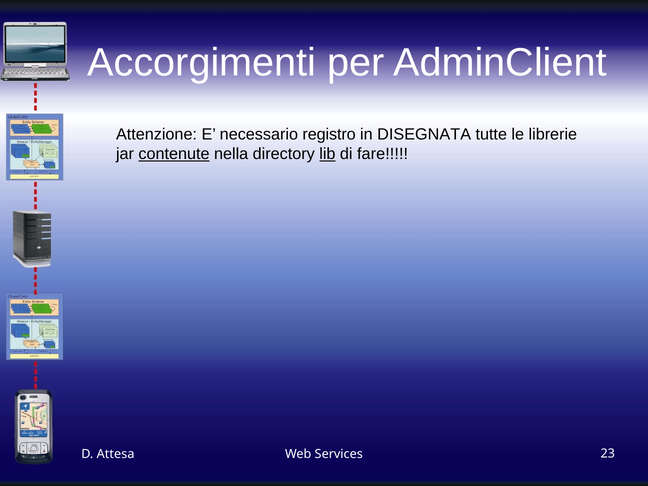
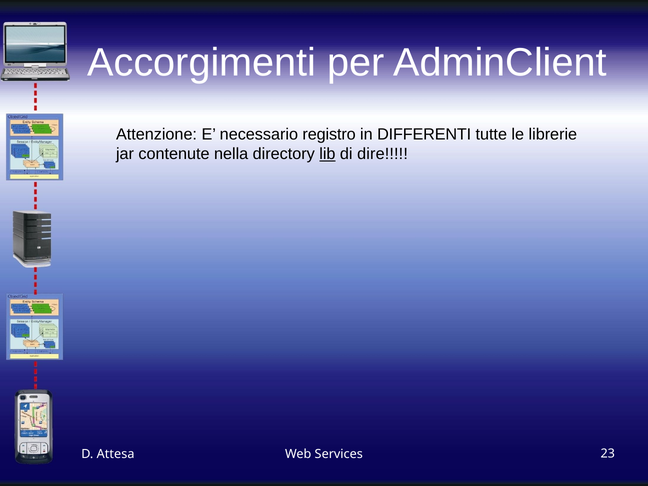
DISEGNATA: DISEGNATA -> DIFFERENTI (424, 135)
contenute underline: present -> none (174, 154)
fare: fare -> dire (383, 154)
